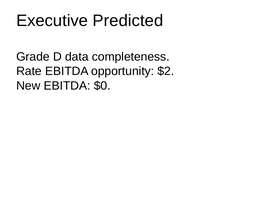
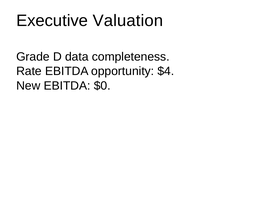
Predicted: Predicted -> Valuation (128, 21)
$2: $2 -> $4 (166, 71)
